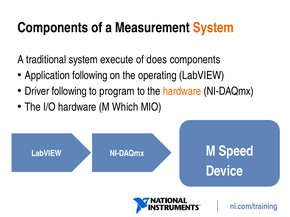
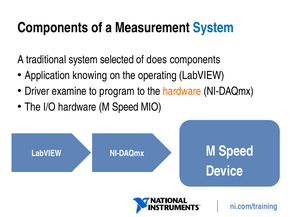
System colour: orange -> blue (213, 28)
execute: execute -> selected (117, 60)
Application following: following -> knowing (90, 76)
Driver following: following -> examine (69, 91)
hardware M Which: Which -> Speed (125, 107)
